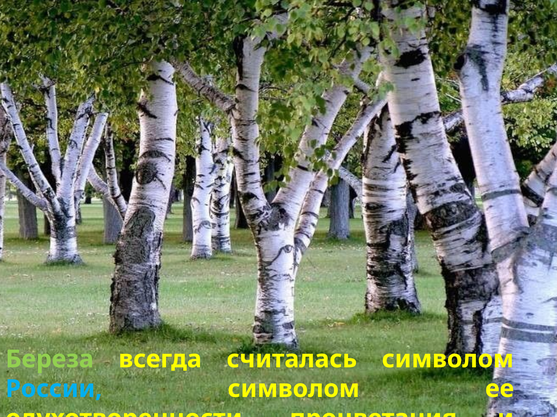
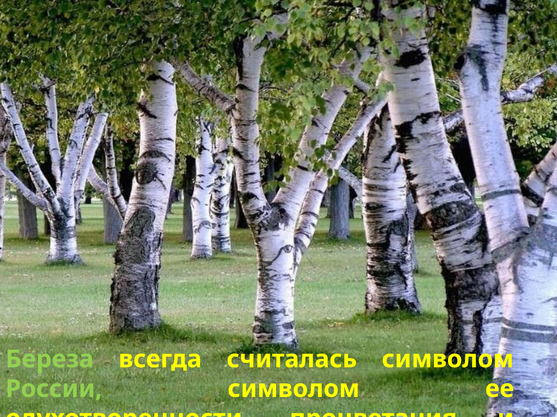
России colour: light blue -> light green (54, 389)
